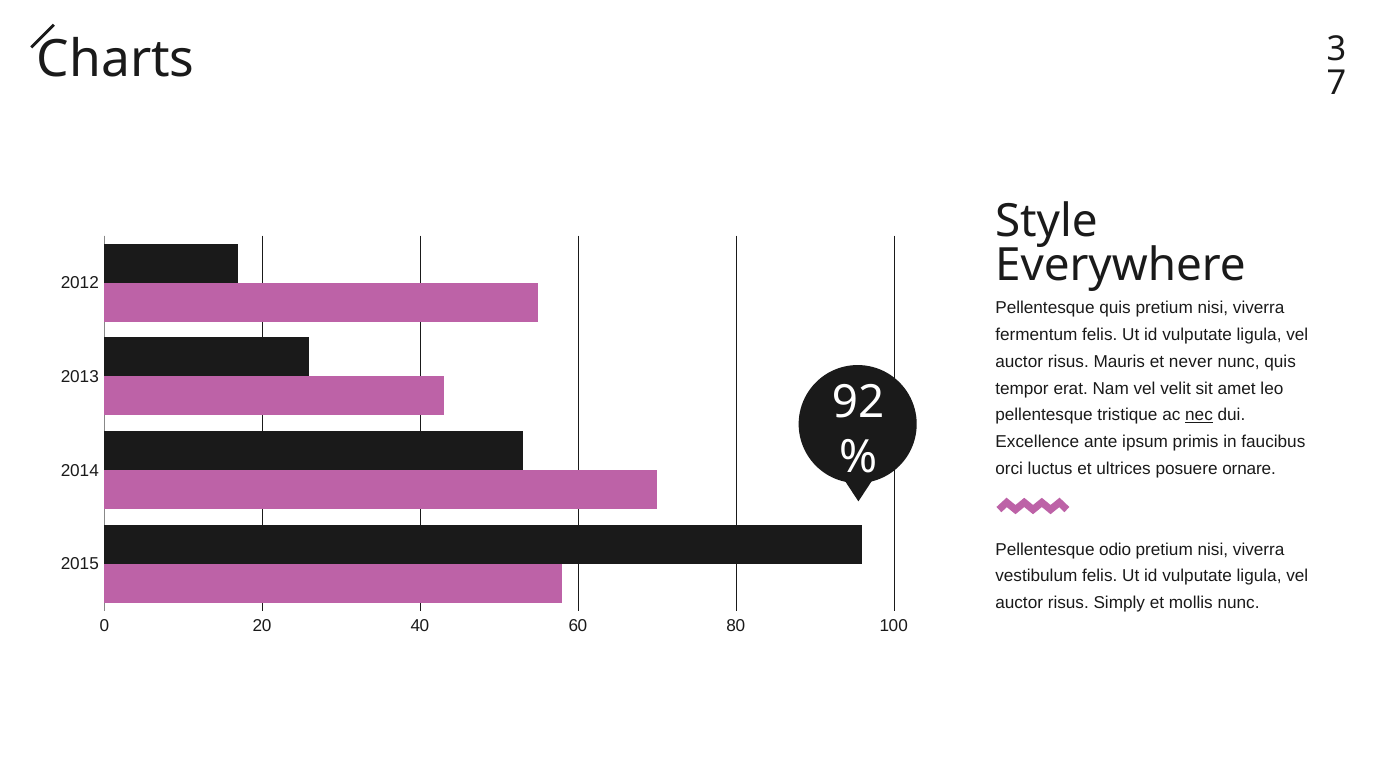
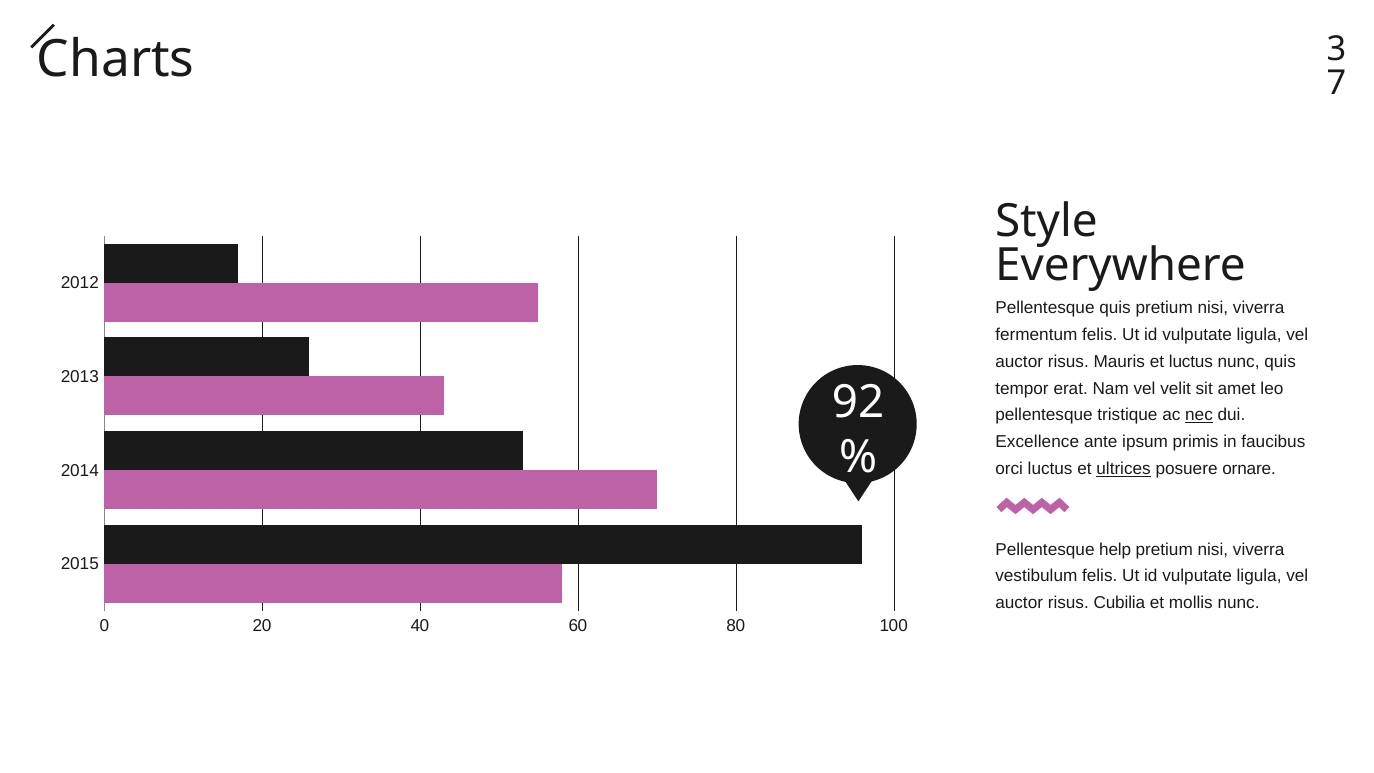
et never: never -> luctus (1191, 362)
ultrices underline: none -> present (1124, 469)
odio: odio -> help (1115, 549)
Simply: Simply -> Cubilia (1119, 603)
